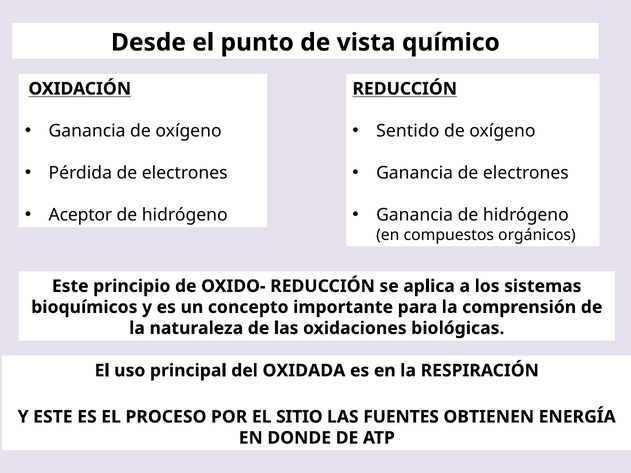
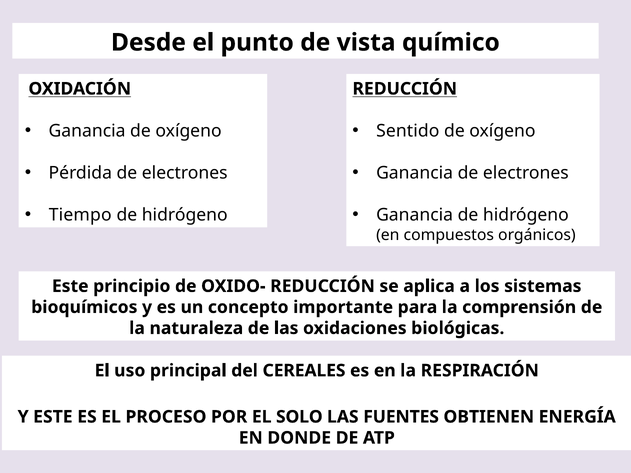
Aceptor: Aceptor -> Tiempo (80, 215)
OXIDADA: OXIDADA -> CEREALES (304, 371)
SITIO: SITIO -> SOLO (299, 417)
